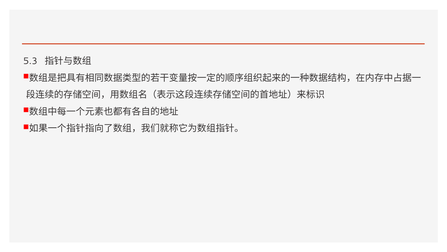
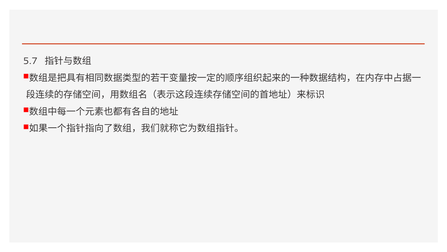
5.3: 5.3 -> 5.7 (30, 61)
